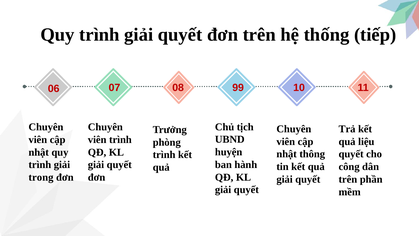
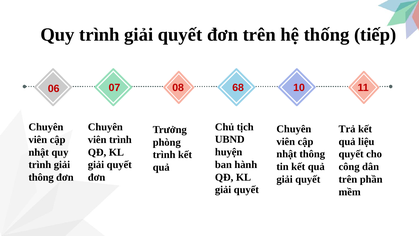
99: 99 -> 68 (238, 88)
trong: trong -> thông (41, 177)
